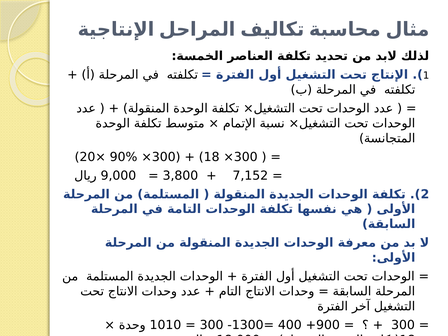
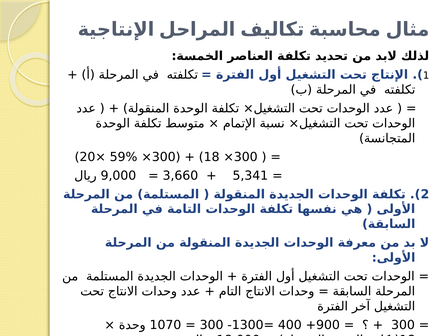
90%: 90% -> 59% (124, 157)
3,800: 3,800 -> 3,660 (180, 176)
7,152: 7,152 -> 5,341 (250, 176)
1010: 1010 -> 1070 (165, 325)
